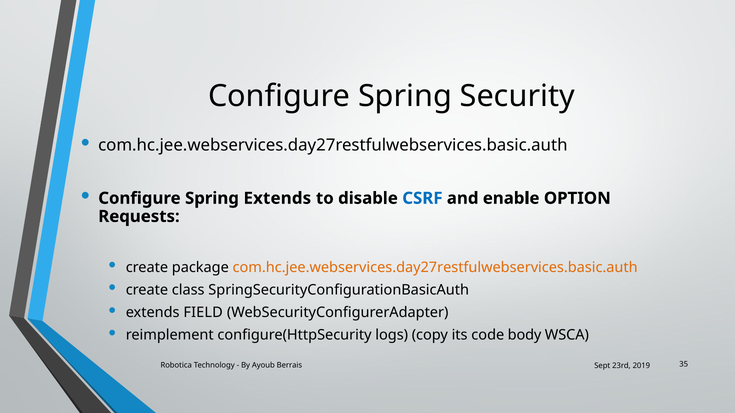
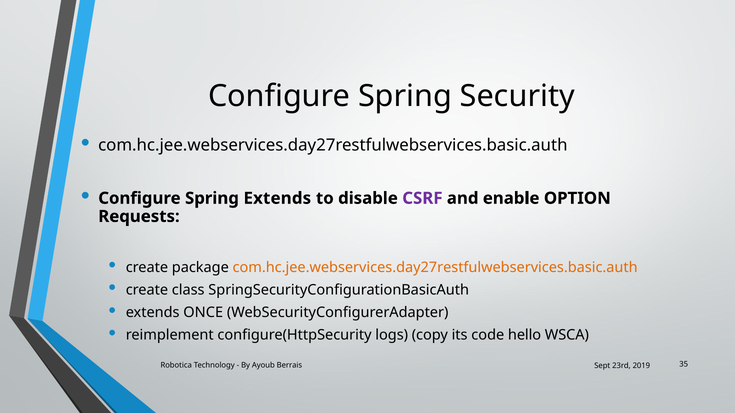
CSRF colour: blue -> purple (422, 198)
FIELD: FIELD -> ONCE (203, 313)
body: body -> hello (525, 335)
